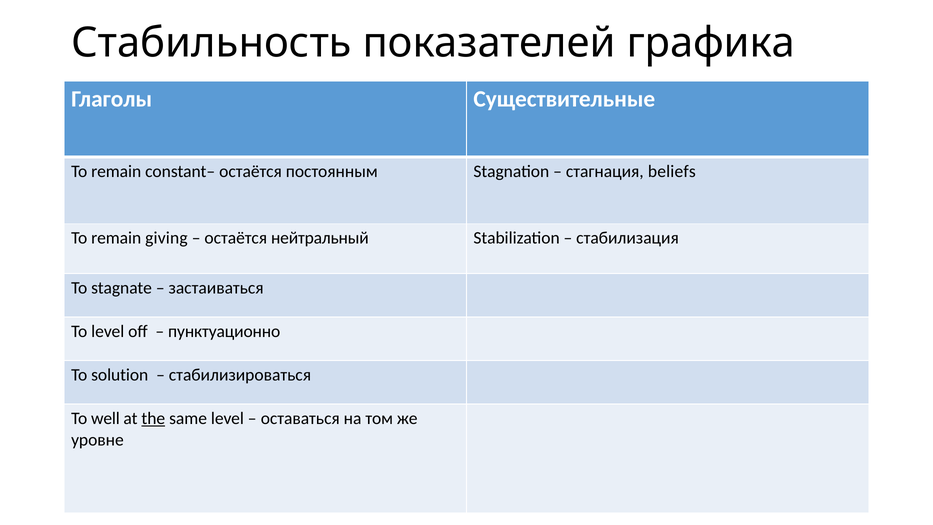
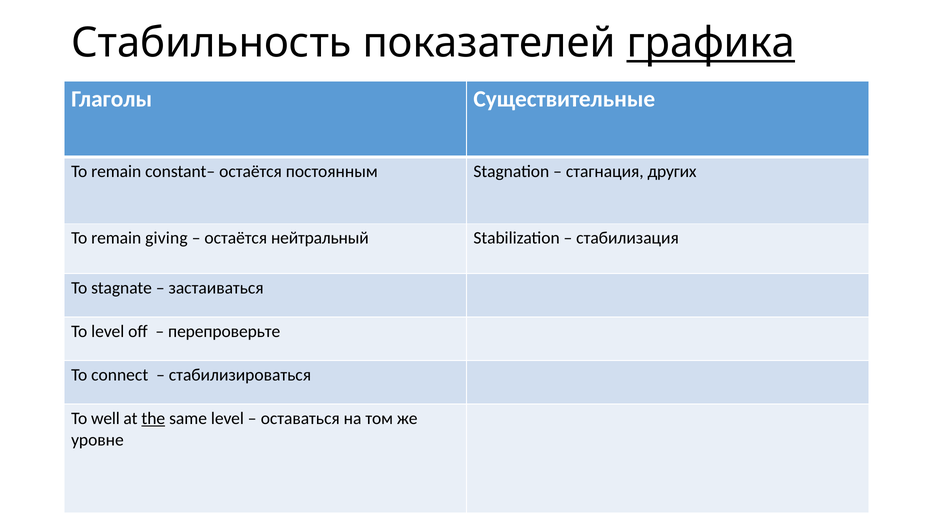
графика underline: none -> present (711, 43)
beliefs: beliefs -> других (672, 171)
пунктуационно: пунктуационно -> перепроверьте (224, 331)
solution: solution -> connect (120, 375)
